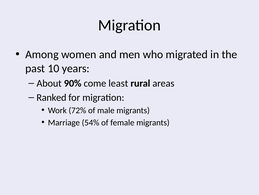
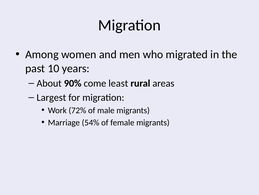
Ranked: Ranked -> Largest (51, 97)
